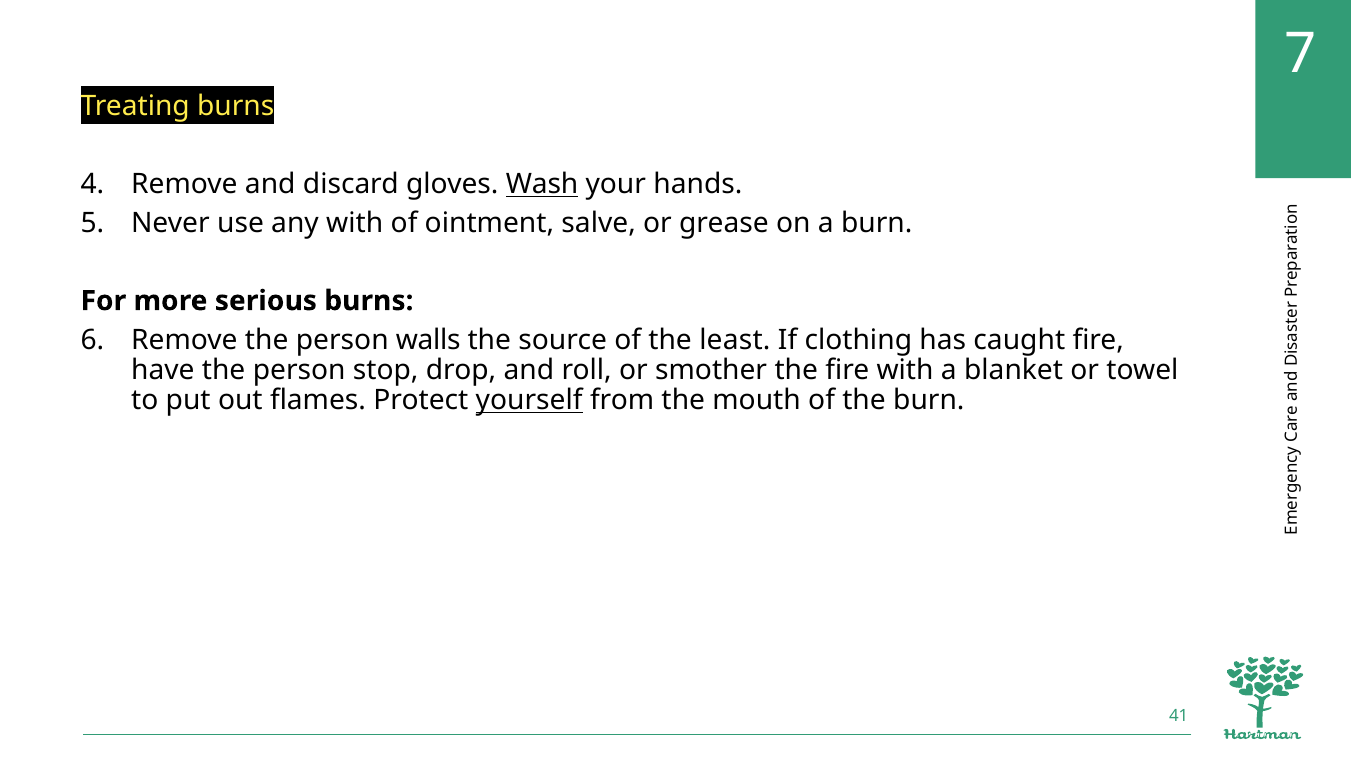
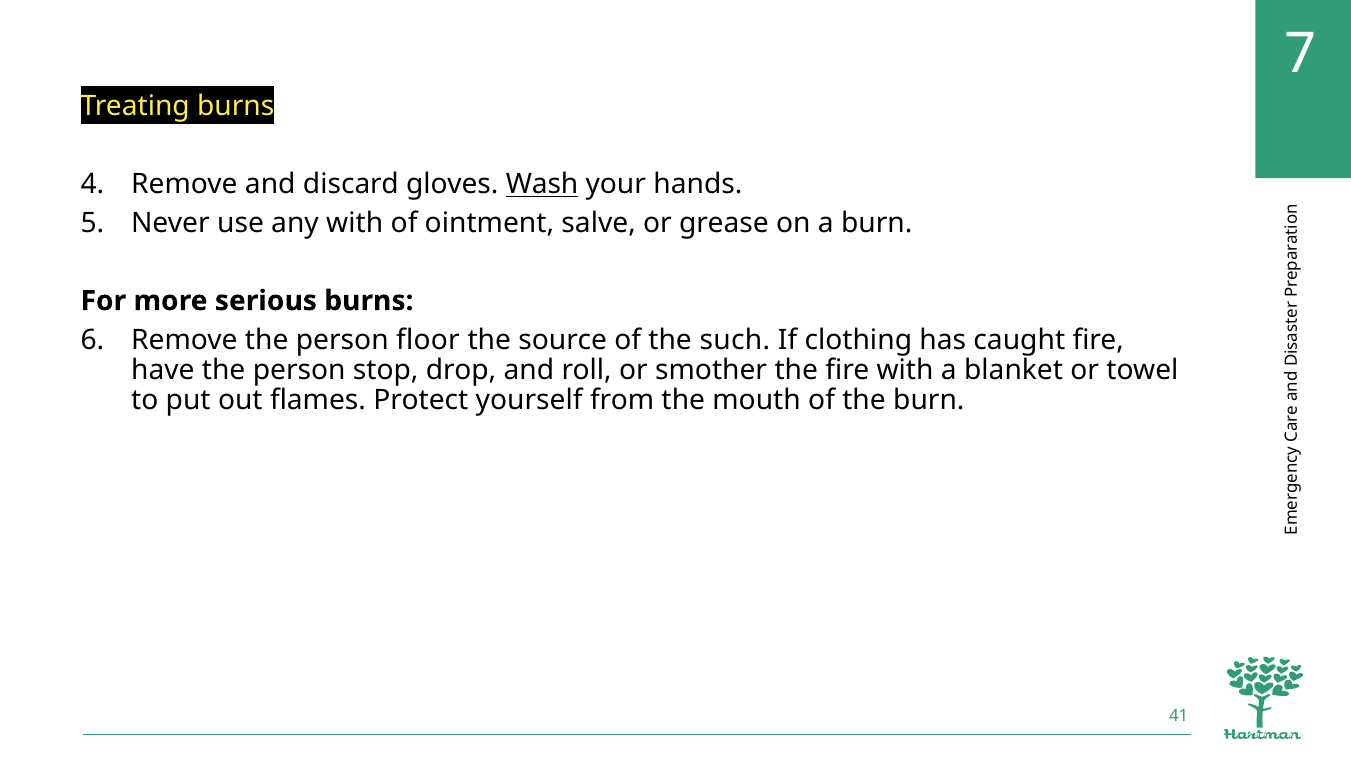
walls: walls -> floor (428, 340)
least: least -> such (735, 340)
yourself underline: present -> none (529, 400)
